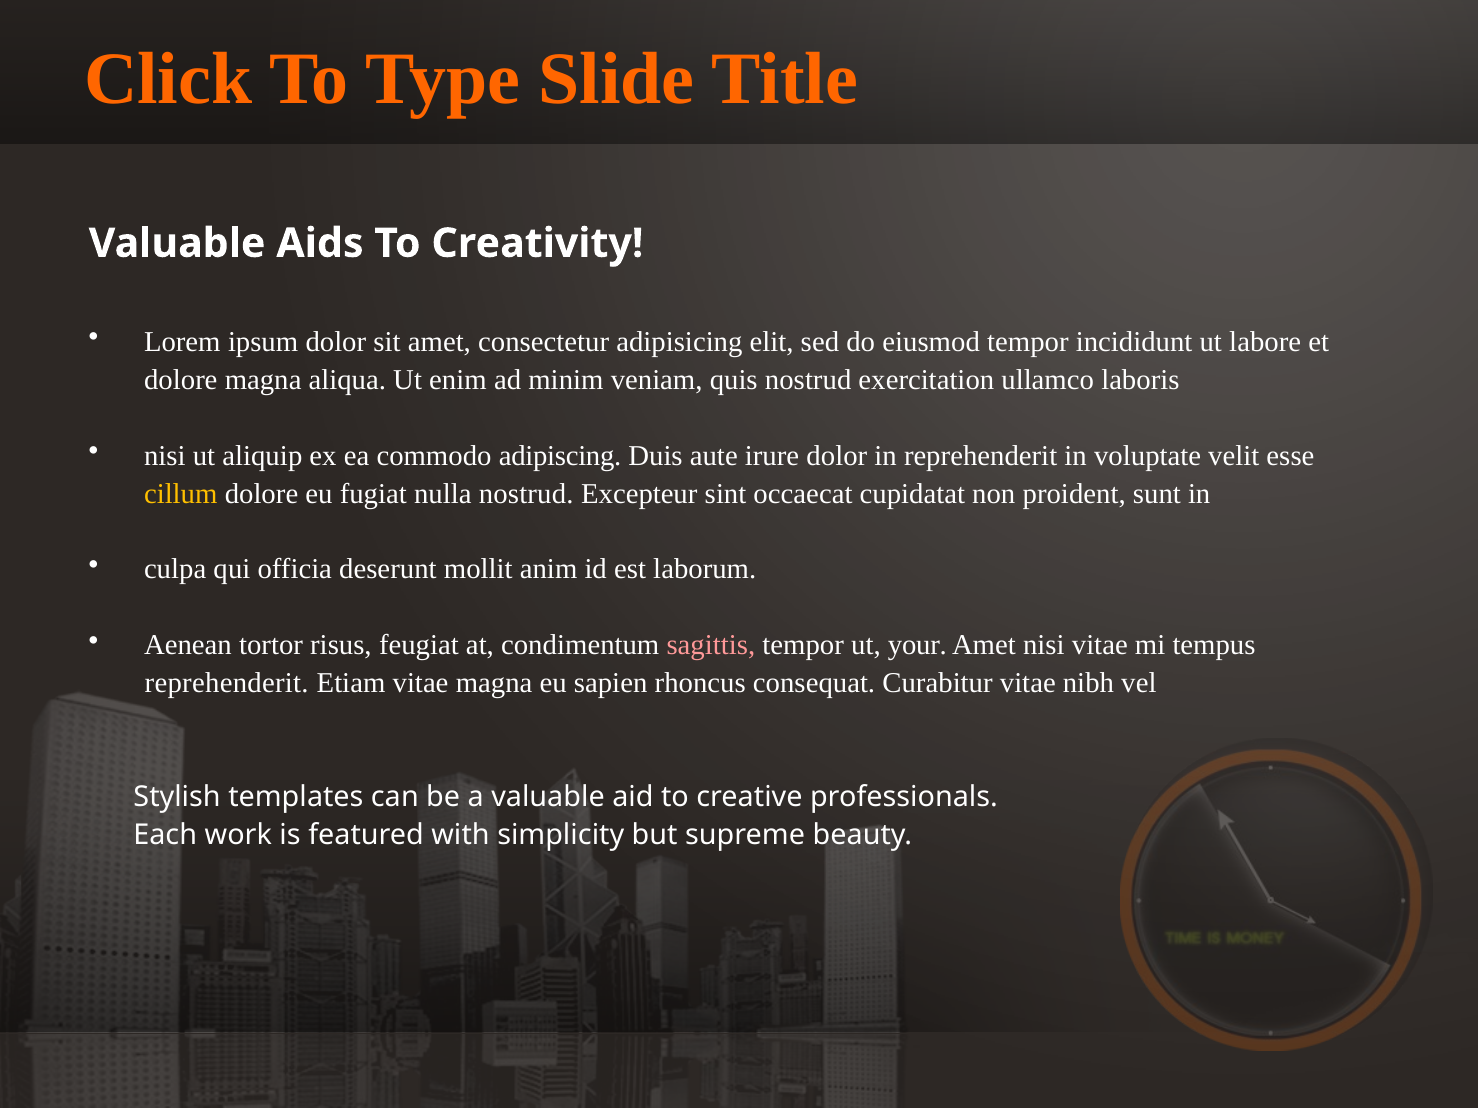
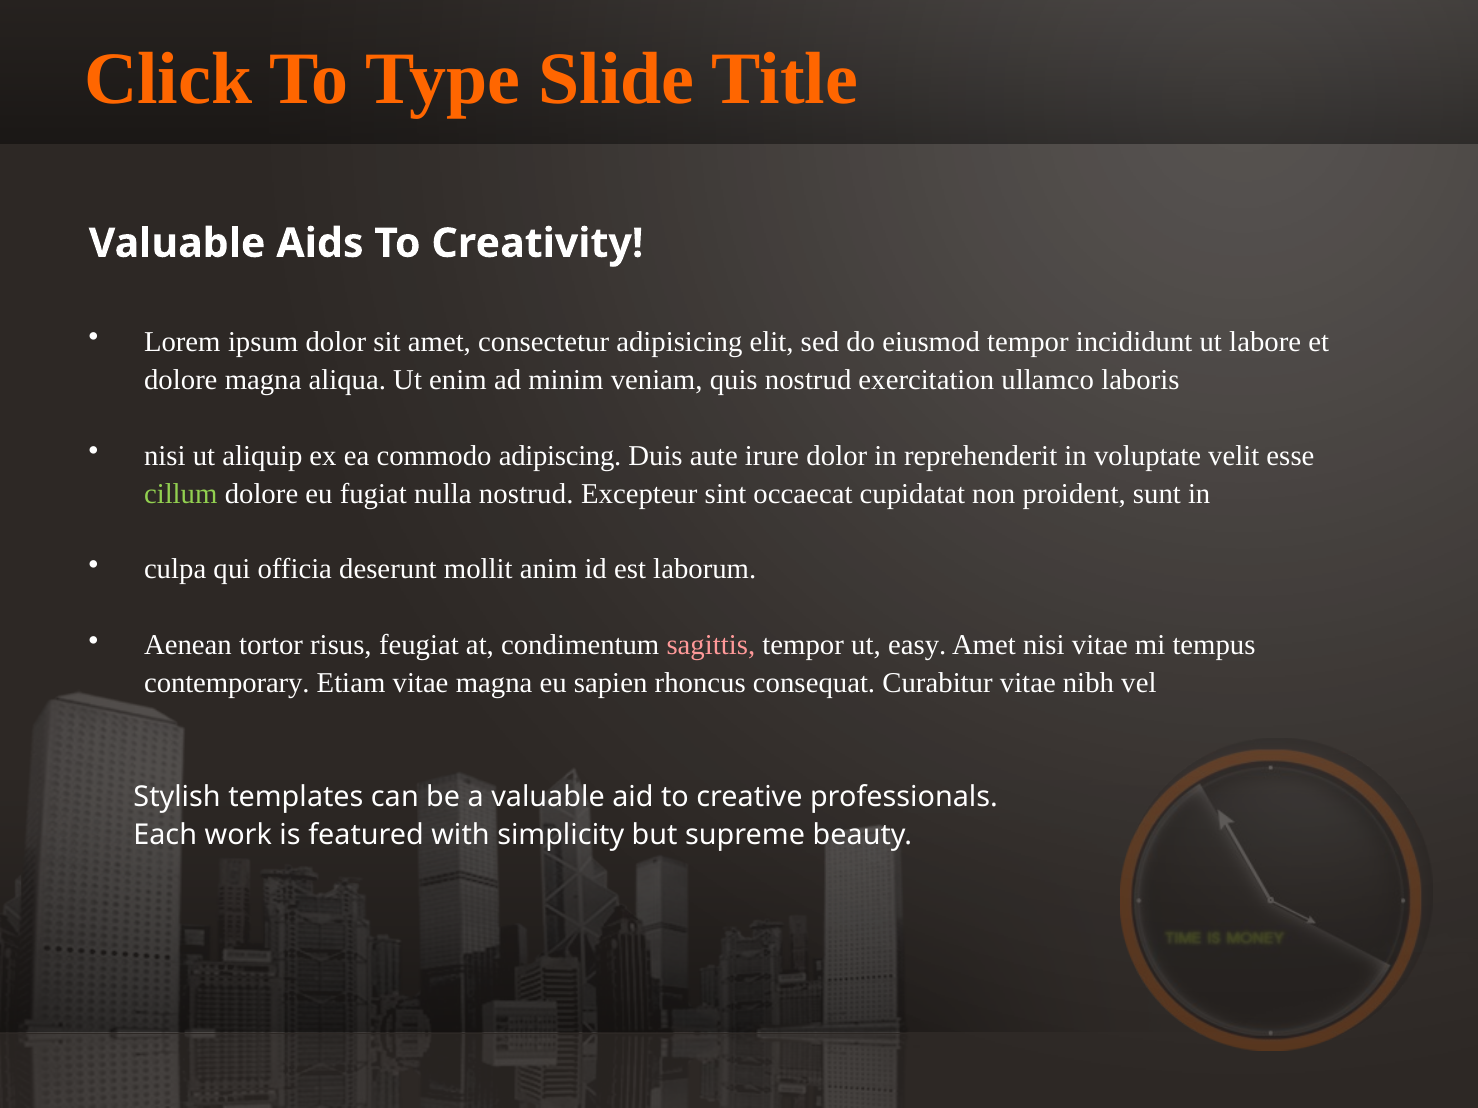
cillum colour: yellow -> light green (181, 494)
your: your -> easy (917, 646)
reprehenderit: reprehenderit -> contemporary (227, 684)
